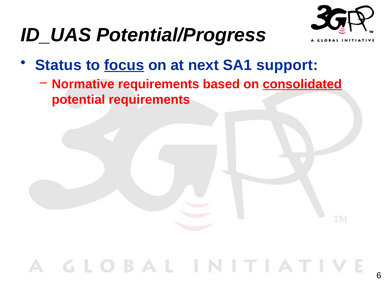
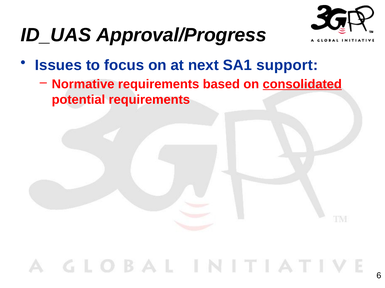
Potential/Progress: Potential/Progress -> Approval/Progress (181, 35)
Status: Status -> Issues (58, 65)
focus underline: present -> none (124, 65)
